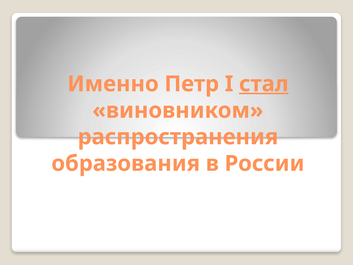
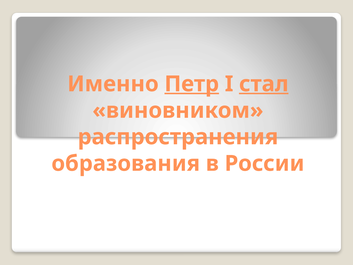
Петр underline: none -> present (192, 84)
